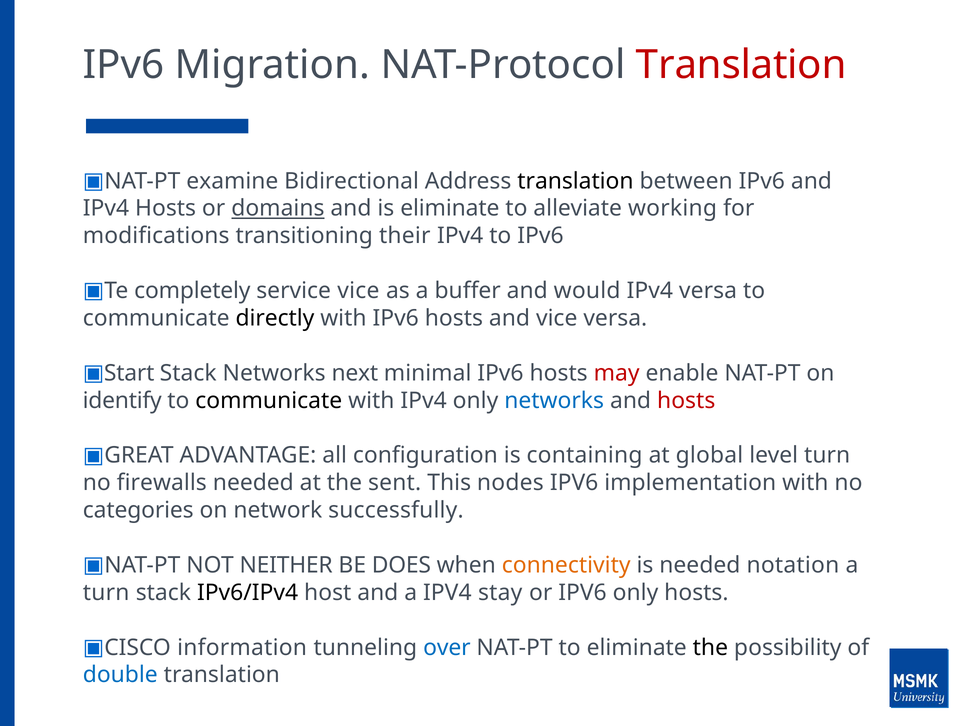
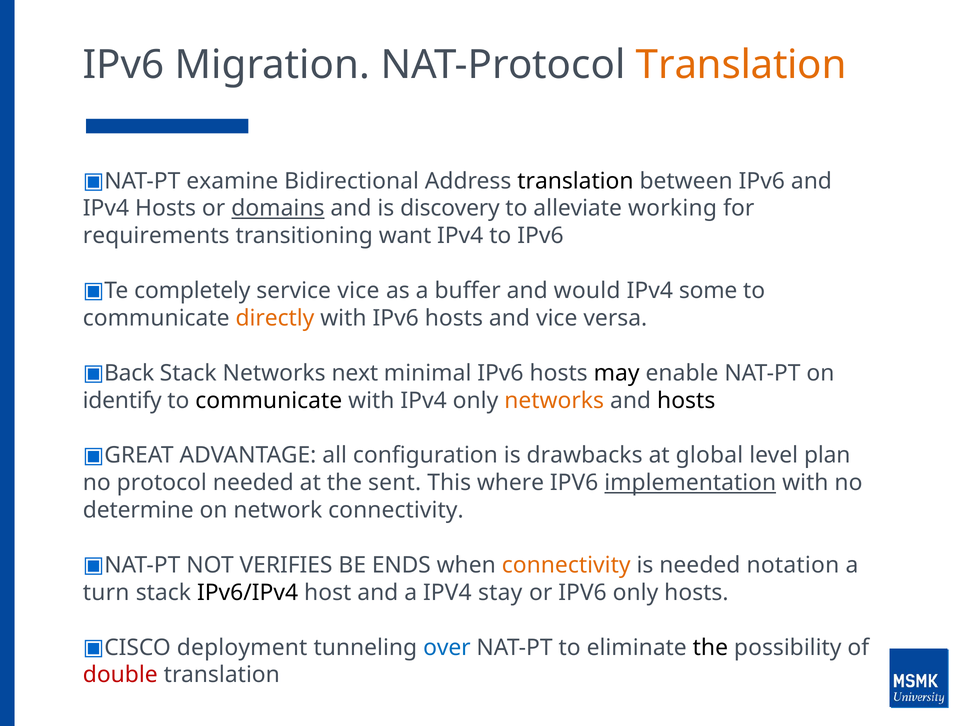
Translation colour: red -> orange (741, 65)
is eliminate: eliminate -> discovery (450, 208)
modifications: modifications -> requirements (156, 236)
their: their -> want (405, 236)
IPv4 versa: versa -> some (708, 291)
directly colour: black -> orange (275, 318)
Start: Start -> Back (129, 373)
may colour: red -> black (617, 373)
networks colour: blue -> orange (554, 401)
hosts colour: red -> black (686, 401)
containing: containing -> drawbacks (585, 455)
level turn: turn -> plan (827, 455)
firewalls: firewalls -> protocol (162, 483)
nodes: nodes -> where (511, 483)
implementation underline: none -> present (690, 483)
categories: categories -> determine (138, 510)
network successfully: successfully -> connectivity (396, 510)
NEITHER: NEITHER -> VERIFIES (286, 565)
DOES: DOES -> ENDS (401, 565)
information: information -> deployment (242, 647)
double colour: blue -> red (120, 675)
